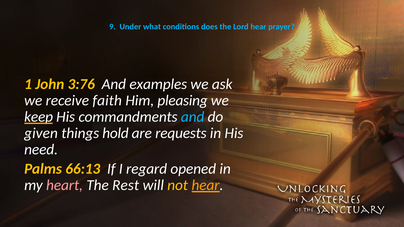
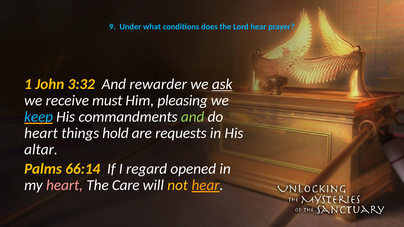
3:76: 3:76 -> 3:32 (81, 84)
examples: examples -> rewarder (158, 84)
ask underline: none -> present (222, 84)
faith: faith -> must (107, 101)
keep colour: white -> light blue (39, 117)
and colour: light blue -> light green (193, 117)
given: given -> heart (41, 133)
need: need -> altar (41, 150)
66:13: 66:13 -> 66:14 (83, 169)
Rest: Rest -> Care (126, 185)
